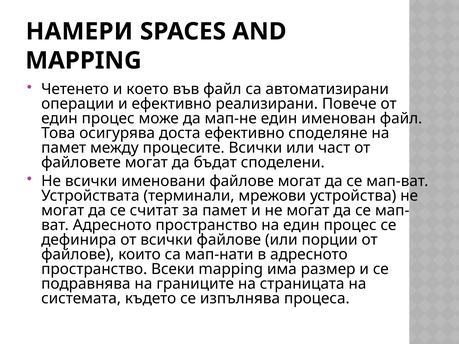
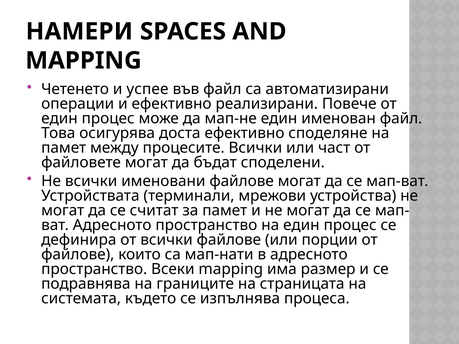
което: което -> успее (147, 89)
